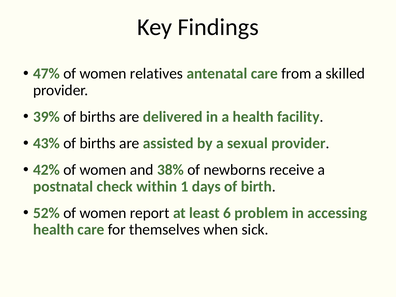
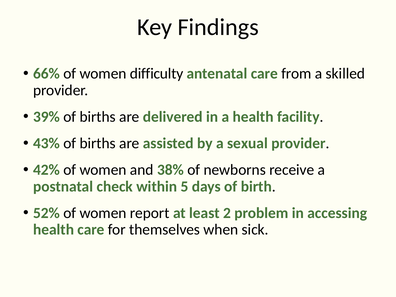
47%: 47% -> 66% (46, 74)
relatives: relatives -> difficulty (157, 74)
1: 1 -> 5 (184, 186)
6: 6 -> 2 (227, 213)
